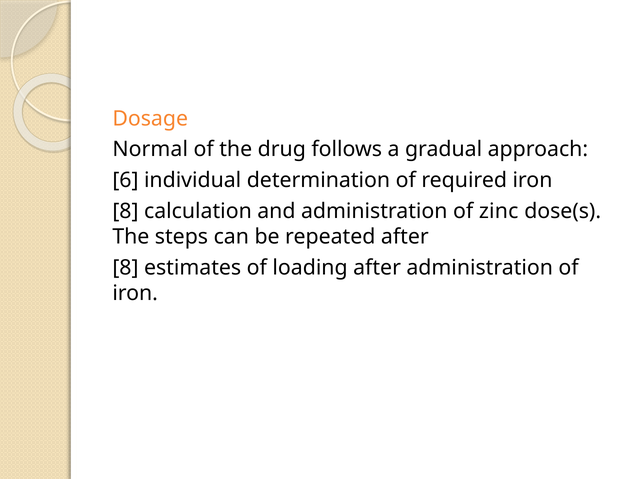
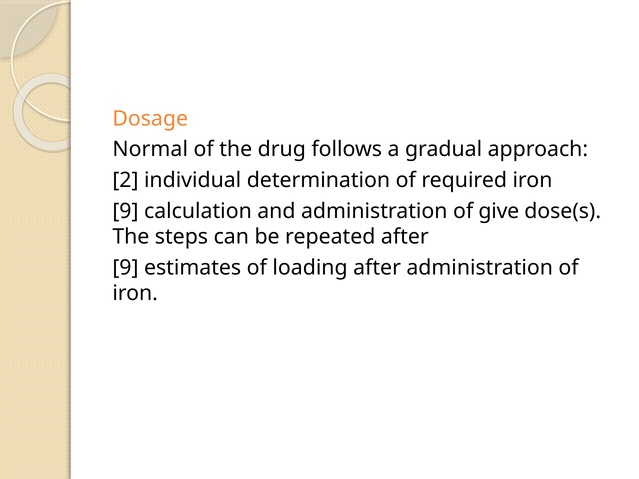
6: 6 -> 2 (125, 180)
8: 8 -> 9 (125, 211)
zinc: zinc -> give (499, 211)
8: 8 -> 9 (125, 268)
